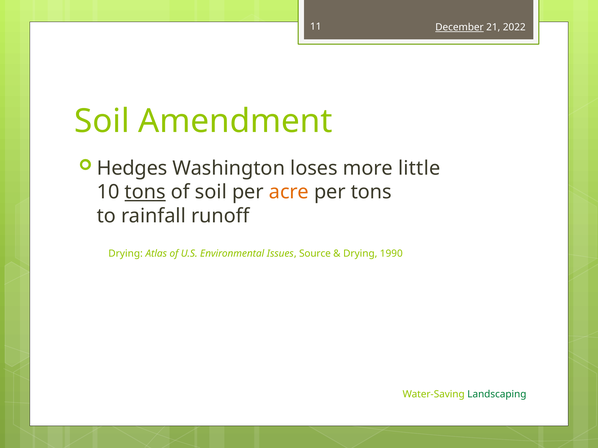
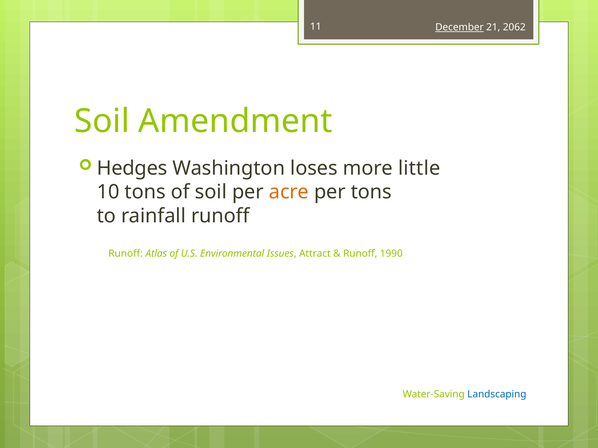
2022: 2022 -> 2062 (514, 27)
tons underline: present -> none (145, 192)
Drying: Drying -> Runoff (126, 254)
Source: Source -> Attract (315, 254)
Drying: Drying -> Runoff (360, 254)
Landscaping colour: green -> blue (497, 395)
